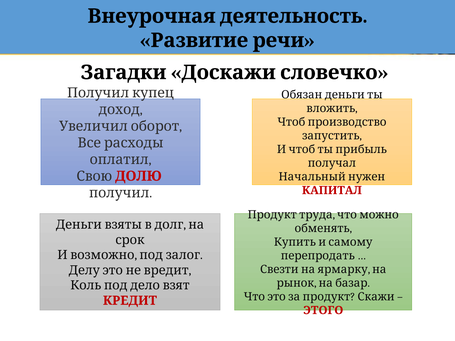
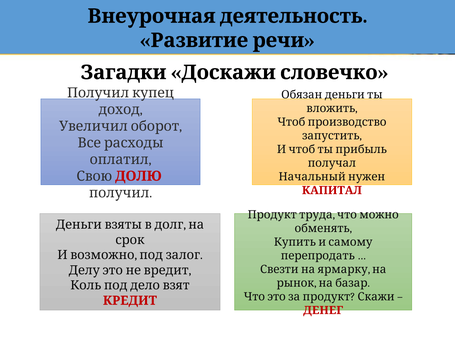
ЭТОГО: ЭТОГО -> ДЕНЕГ (323, 311)
